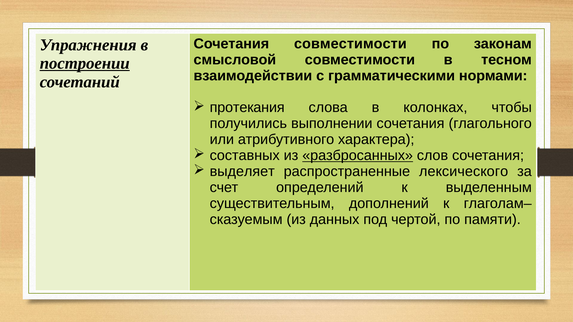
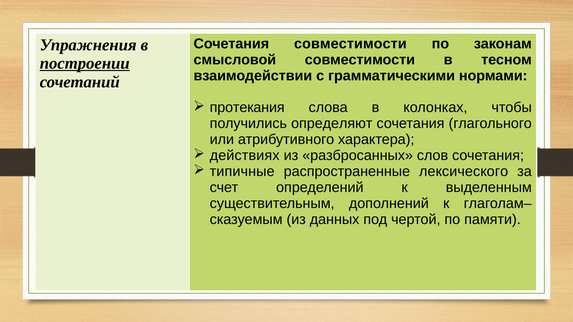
выполнении: выполнении -> определяют (332, 124)
составных: составных -> действиях (245, 156)
разбросанных underline: present -> none (358, 156)
выделяет: выделяет -> типичные (242, 172)
